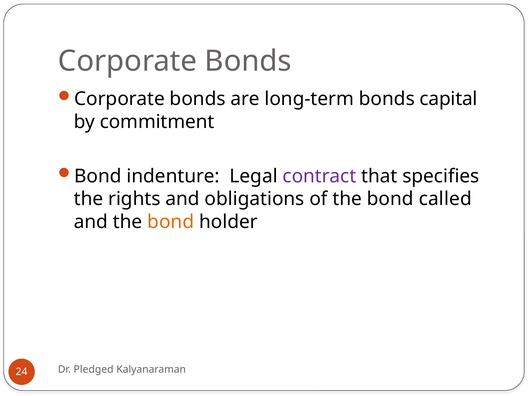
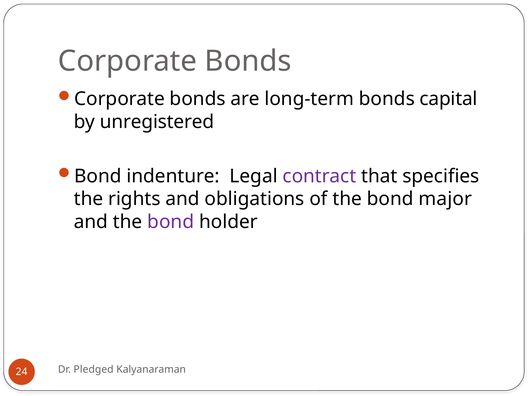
commitment: commitment -> unregistered (157, 122)
called: called -> major (445, 199)
bond colour: orange -> purple (171, 222)
